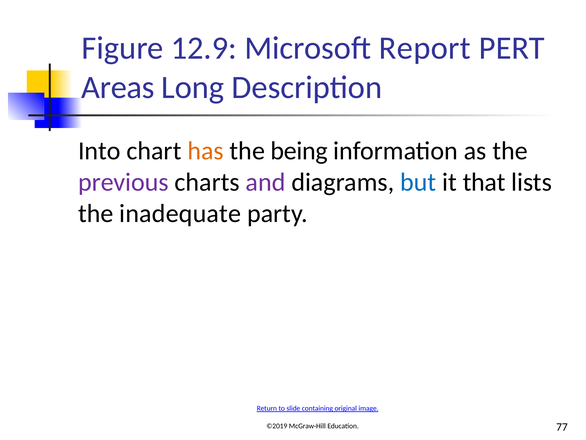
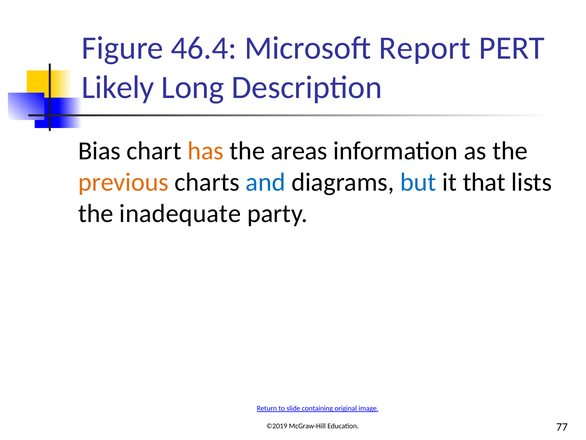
12.9: 12.9 -> 46.4 (204, 48)
Areas: Areas -> Likely (118, 87)
Into: Into -> Bias (99, 151)
being: being -> areas (299, 151)
previous colour: purple -> orange (123, 182)
and colour: purple -> blue (266, 182)
